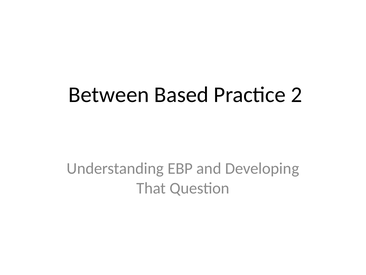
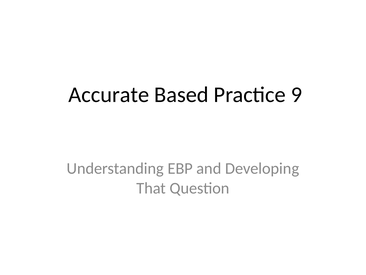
Between: Between -> Accurate (109, 95)
2: 2 -> 9 (297, 95)
